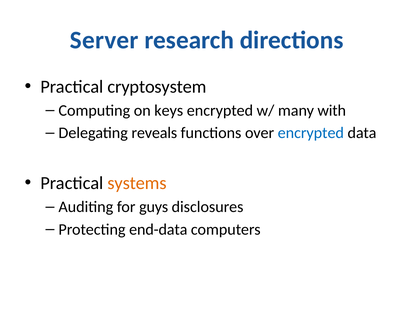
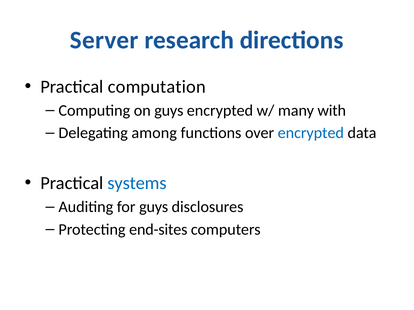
cryptosystem: cryptosystem -> computation (157, 87)
on keys: keys -> guys (169, 111)
reveals: reveals -> among (154, 133)
systems colour: orange -> blue (137, 184)
end-data: end-data -> end-sites (158, 230)
